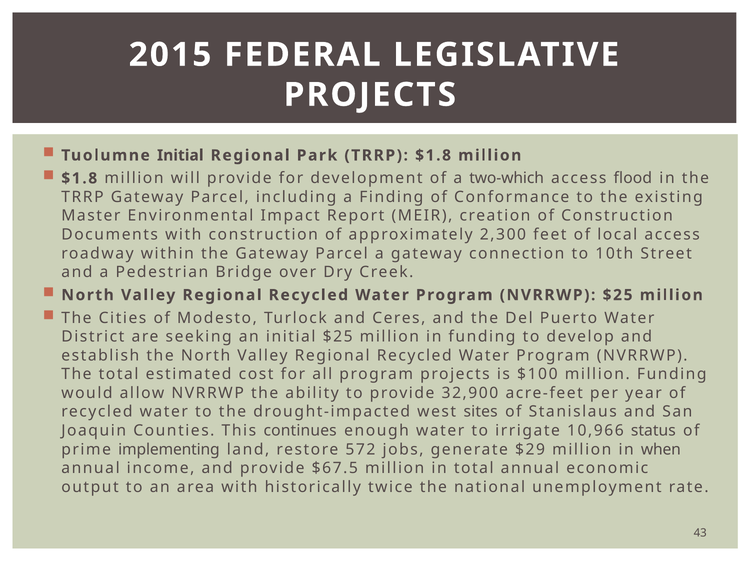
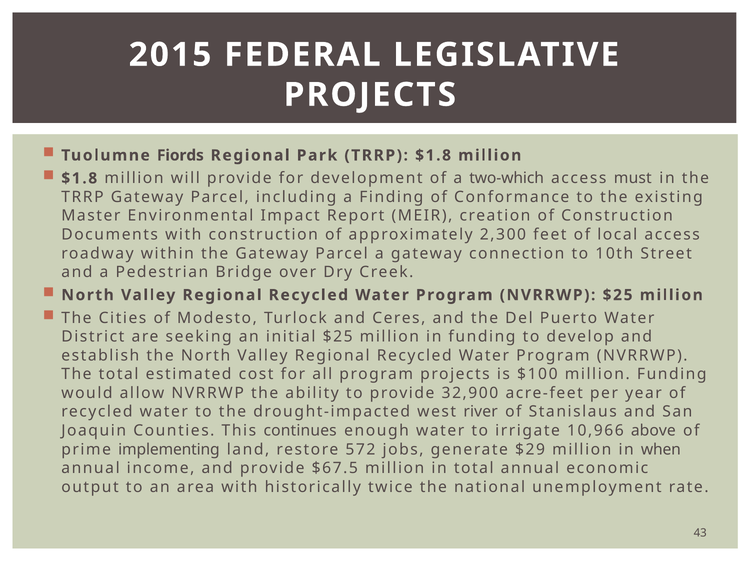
Tuolumne Initial: Initial -> Fiords (180, 155)
flood: flood -> must (633, 178)
sites: sites -> river (481, 412)
status: status -> above (653, 431)
